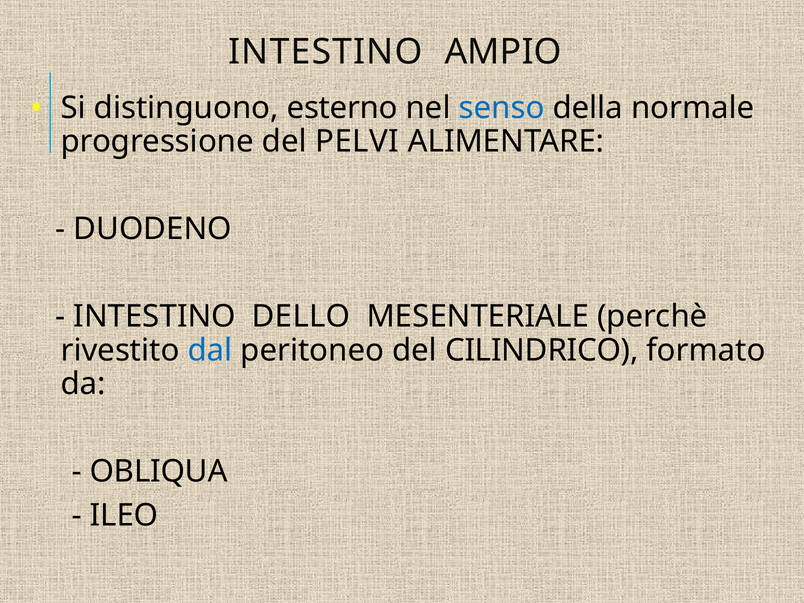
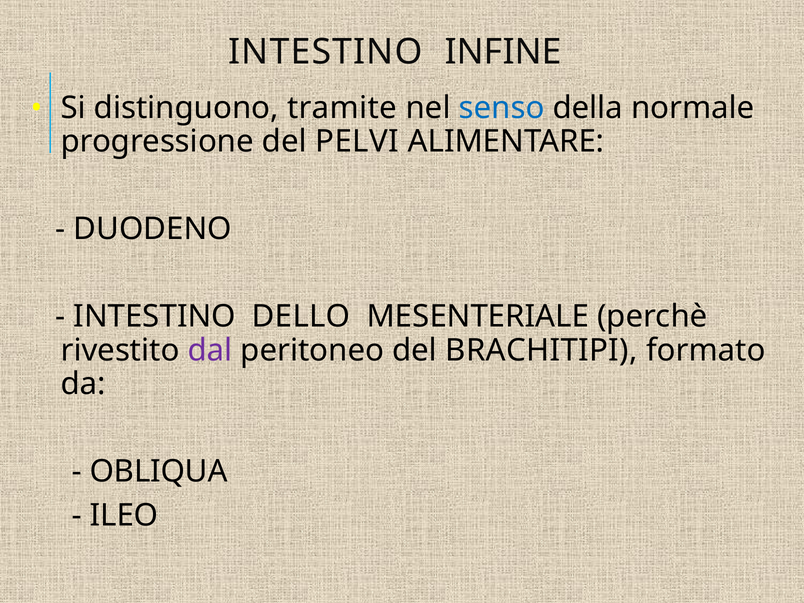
AMPIO: AMPIO -> INFINE (503, 52)
esterno: esterno -> tramite (342, 108)
dal colour: blue -> purple (210, 350)
CILINDRICO: CILINDRICO -> BRACHITIPI (541, 350)
